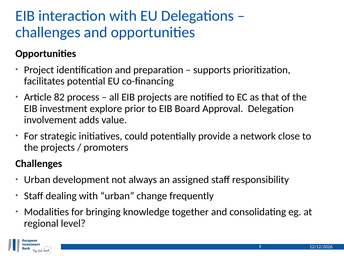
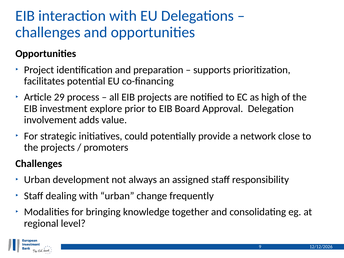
82: 82 -> 29 (59, 97)
that: that -> high (270, 97)
